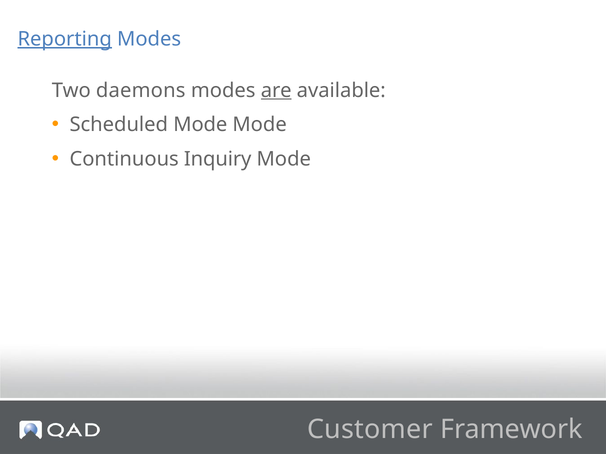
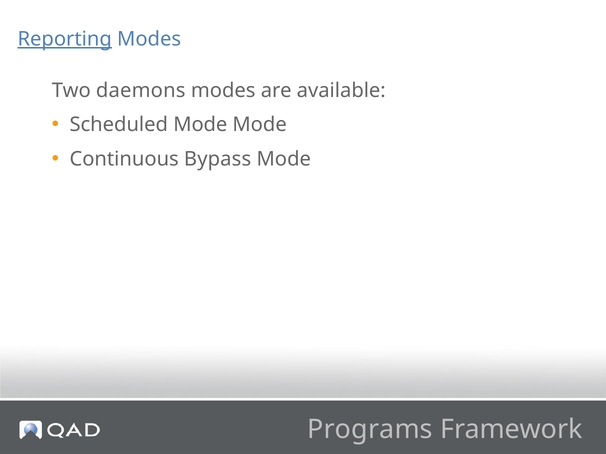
are underline: present -> none (276, 90)
Inquiry: Inquiry -> Bypass (218, 159)
Customer: Customer -> Programs (370, 430)
